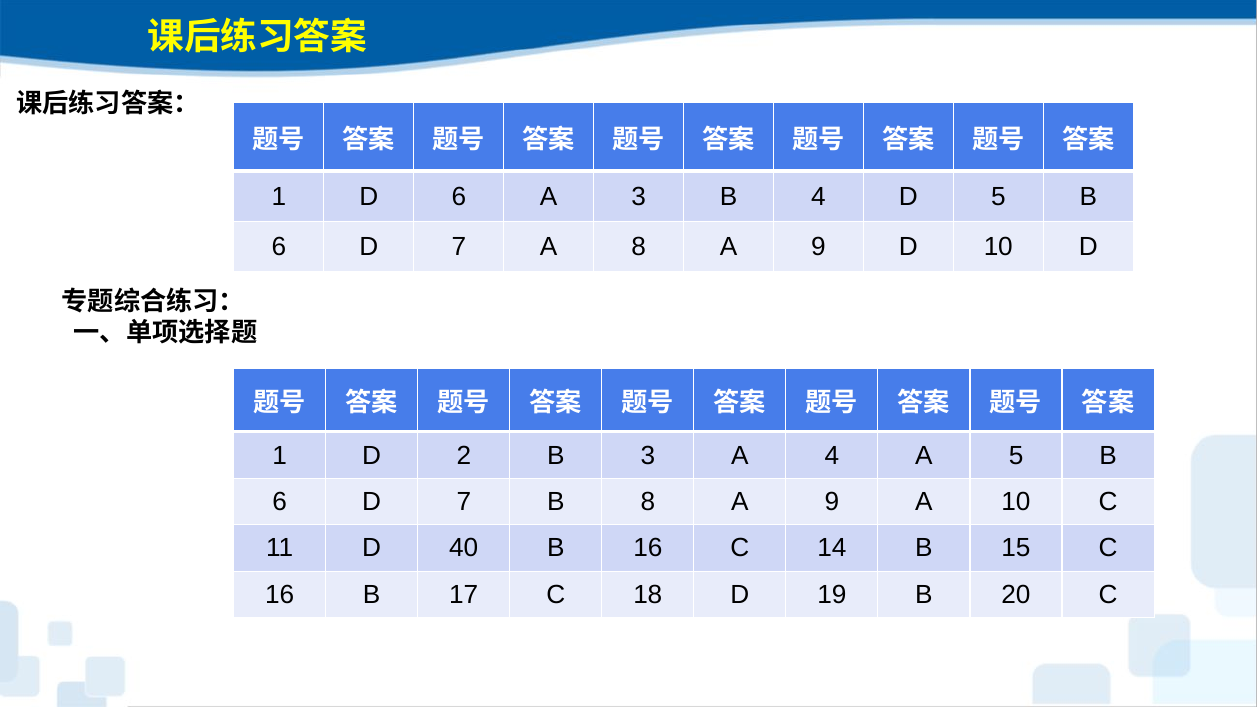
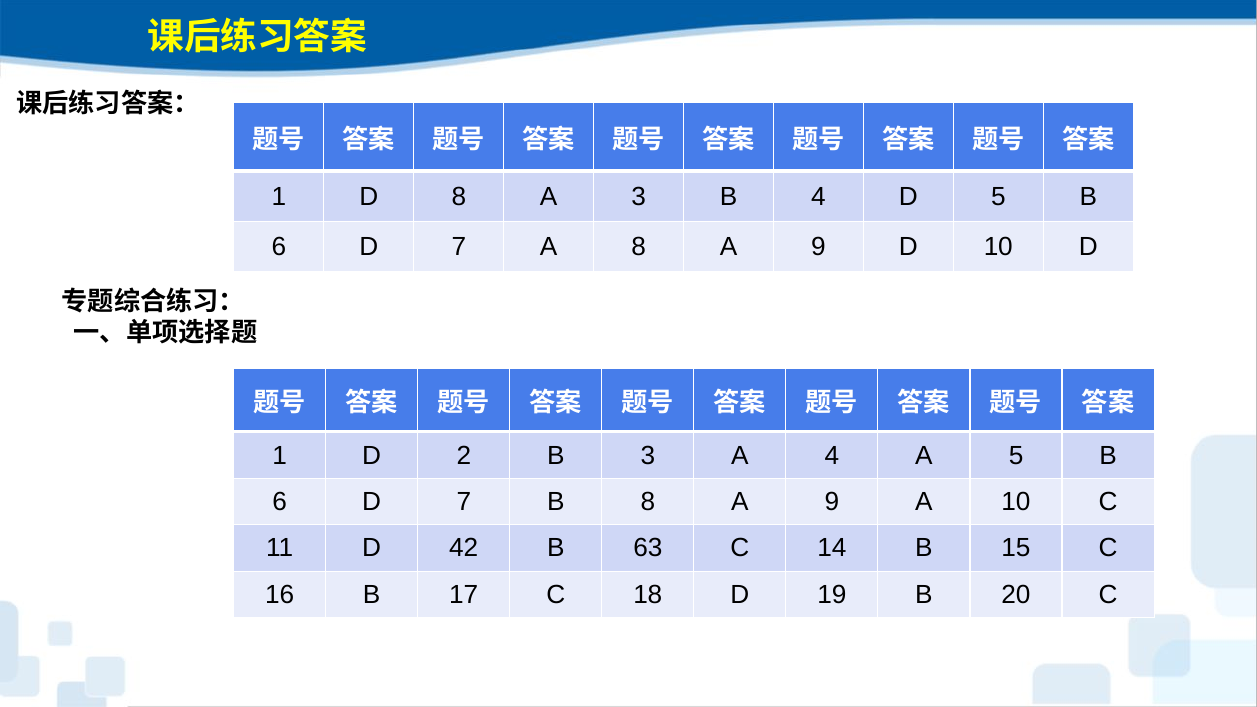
D 6: 6 -> 8 (459, 197)
40: 40 -> 42 (464, 548)
B 16: 16 -> 63 (648, 548)
